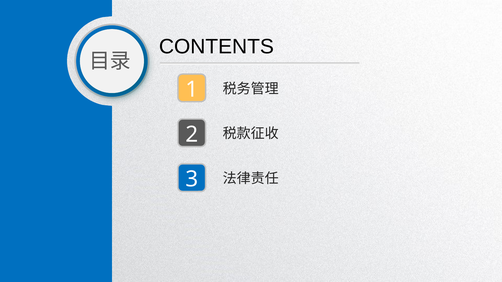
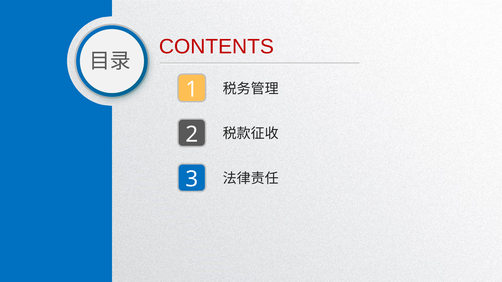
CONTENTS colour: black -> red (216, 47)
